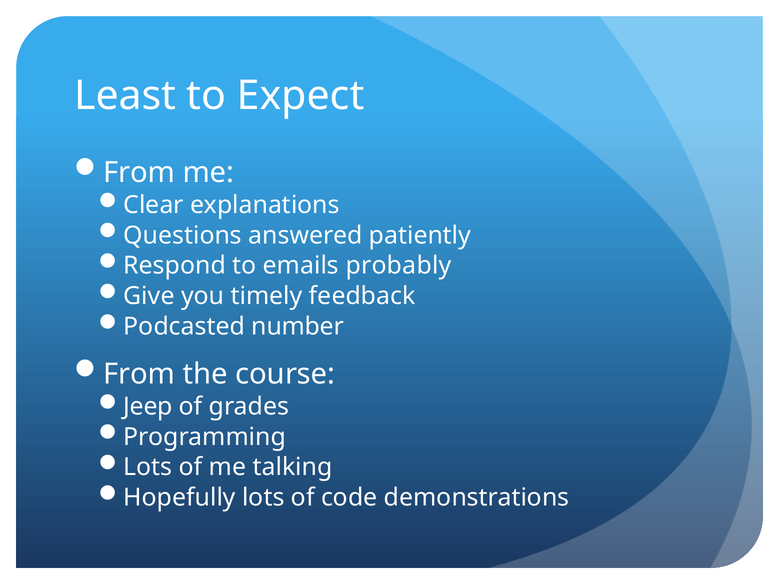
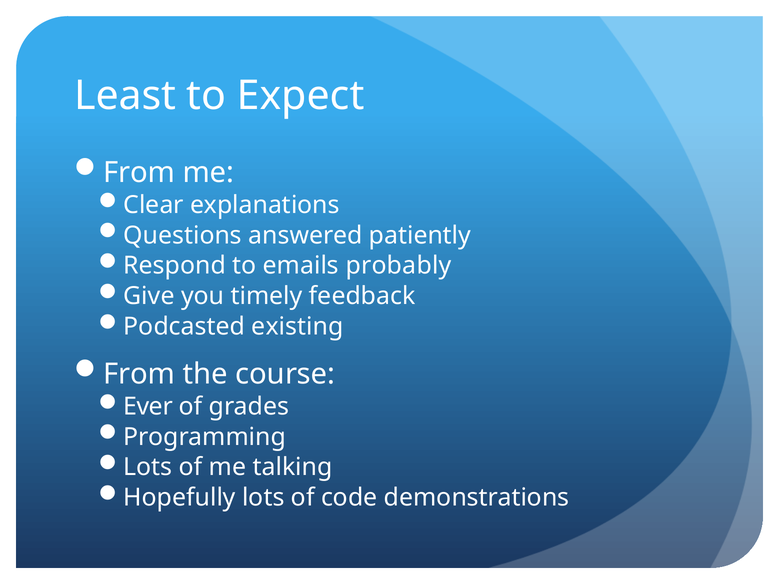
number: number -> existing (298, 327)
Jeep: Jeep -> Ever (148, 407)
